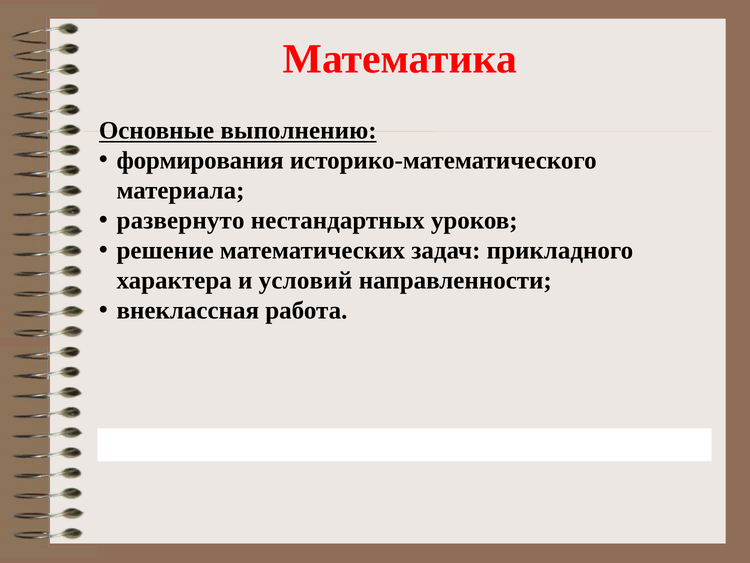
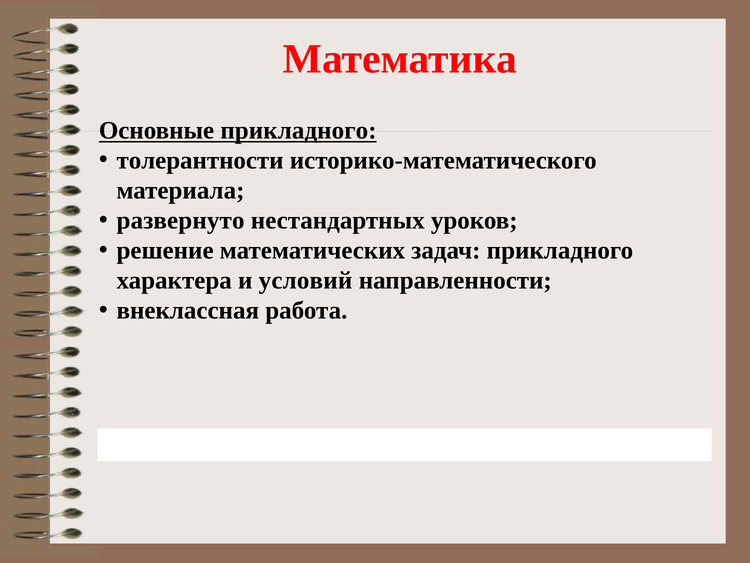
Основные выполнению: выполнению -> прикладного (298, 130)
формирования: формирования -> толерантности (200, 160)
